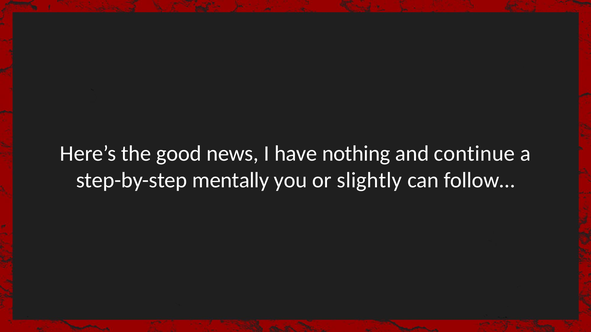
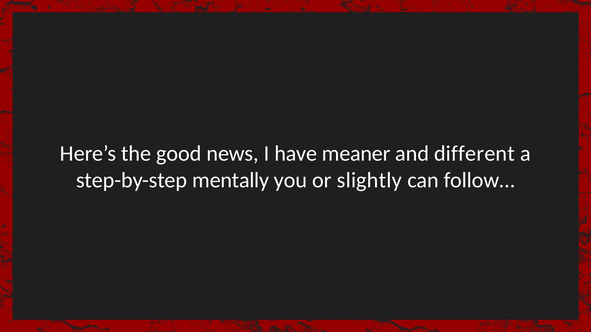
nothing: nothing -> meaner (356, 154)
continue: continue -> different (474, 154)
